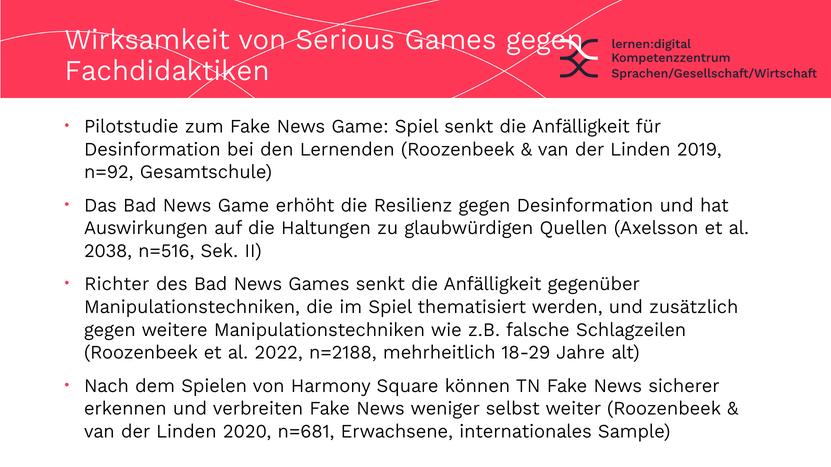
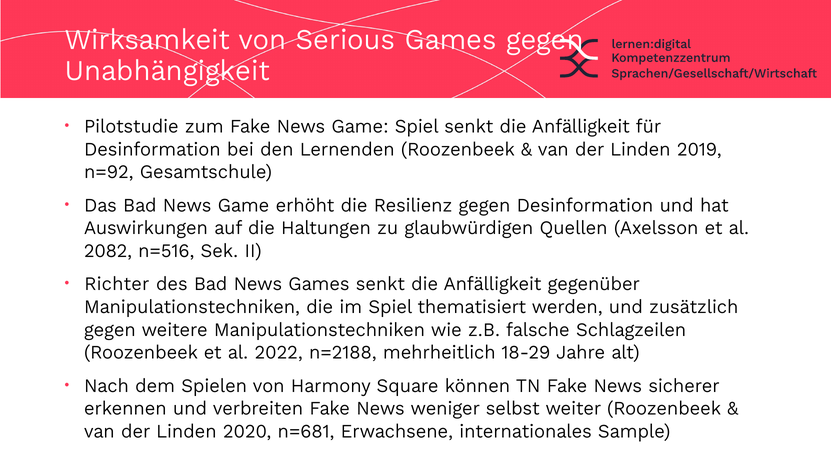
Fachdidaktiken: Fachdidaktiken -> Unabhängigkeit (167, 71)
2038: 2038 -> 2082 (108, 251)
